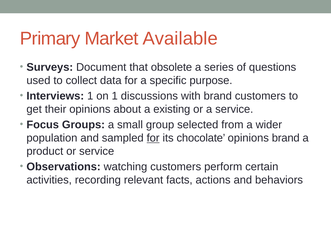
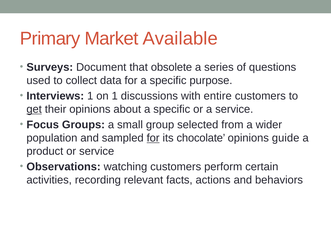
with brand: brand -> entire (218, 96)
get underline: none -> present (34, 109)
about a existing: existing -> specific (172, 109)
opinions brand: brand -> guide (286, 138)
